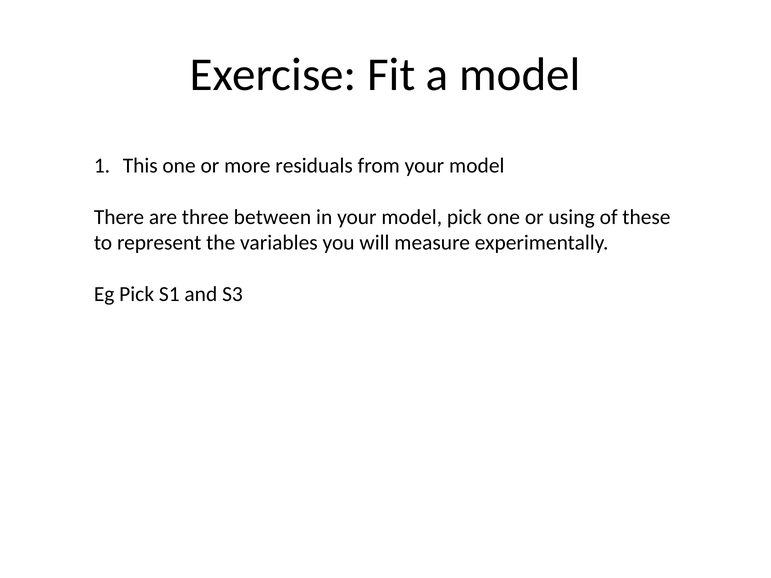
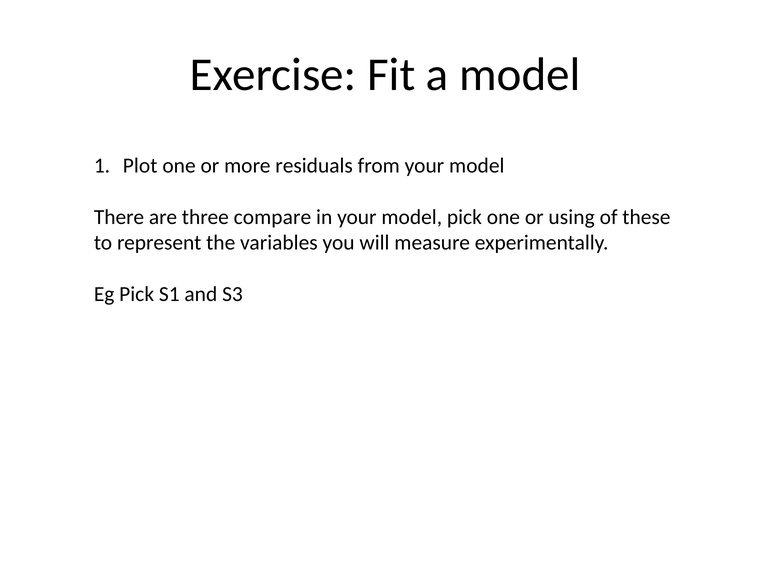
This: This -> Plot (140, 166)
between: between -> compare (272, 217)
